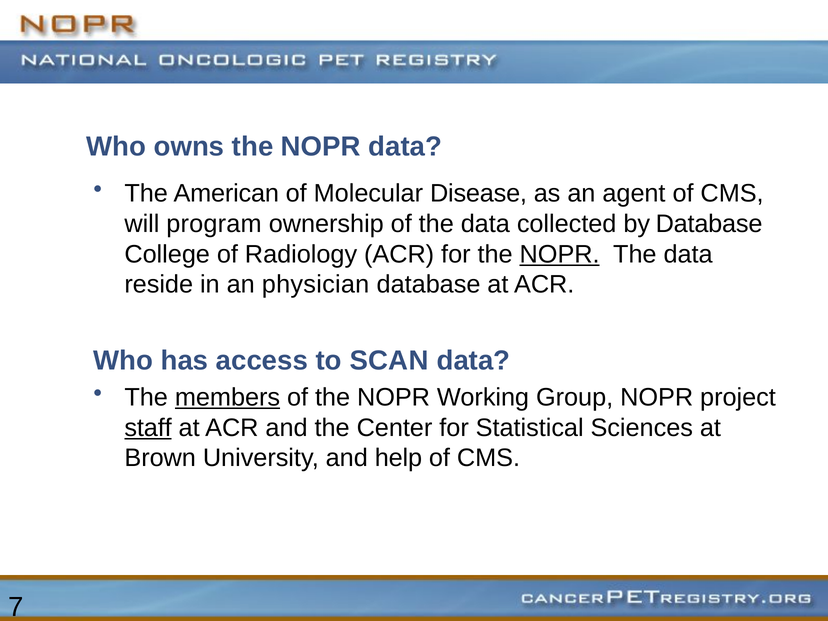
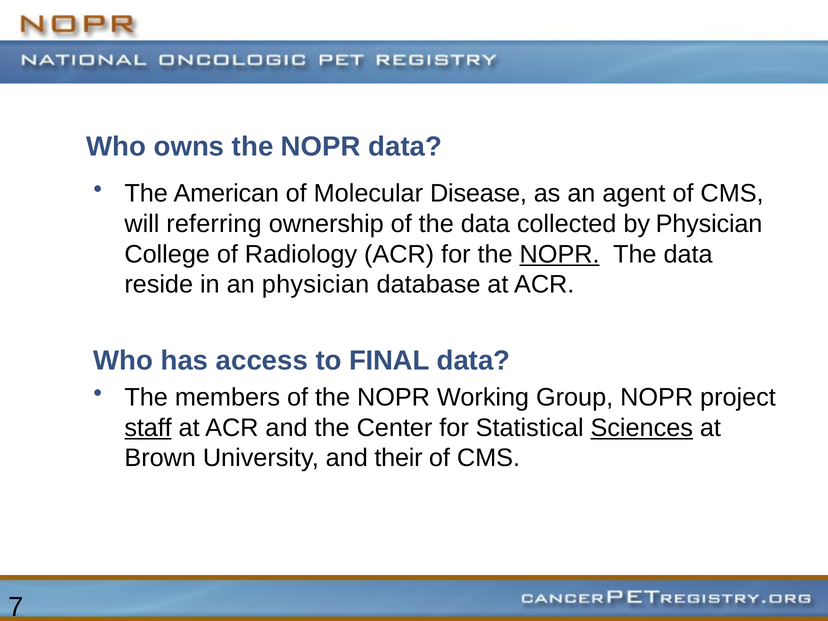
program: program -> referring (214, 224)
by Database: Database -> Physician (709, 224)
SCAN: SCAN -> FINAL (389, 361)
members underline: present -> none (228, 397)
Sciences underline: none -> present (642, 428)
help: help -> their (399, 458)
